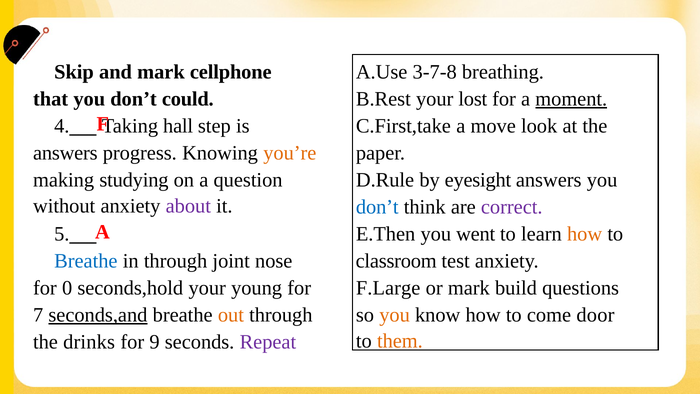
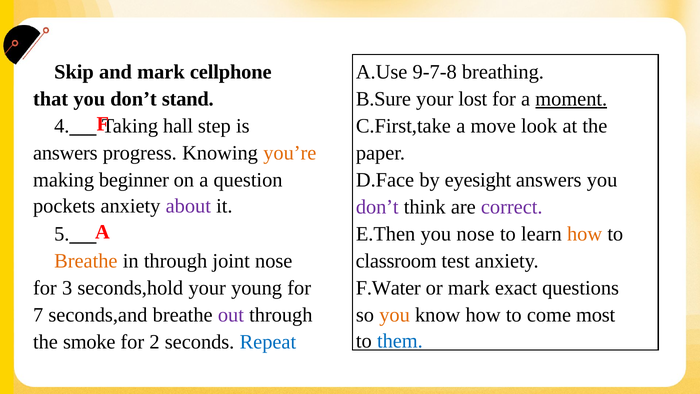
3-7-8: 3-7-8 -> 9-7-8 (435, 72)
could: could -> stand (188, 99)
B.Rest: B.Rest -> B.Sure (383, 99)
studying: studying -> beginner (134, 180)
D.Rule: D.Rule -> D.Face (385, 180)
without: without -> pockets (64, 206)
don’t colour: blue -> purple (377, 207)
you went: went -> nose (475, 234)
Breathe colour: blue -> orange (86, 261)
F.Large: F.Large -> F.Water (388, 288)
build: build -> exact (516, 288)
0: 0 -> 3 (67, 288)
door: door -> most (596, 315)
seconds,and underline: present -> none (98, 315)
out colour: orange -> purple (231, 315)
them colour: orange -> blue (400, 341)
drinks: drinks -> smoke (89, 342)
9: 9 -> 2 (155, 342)
Repeat colour: purple -> blue (268, 342)
